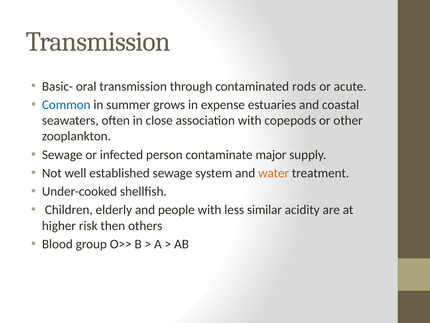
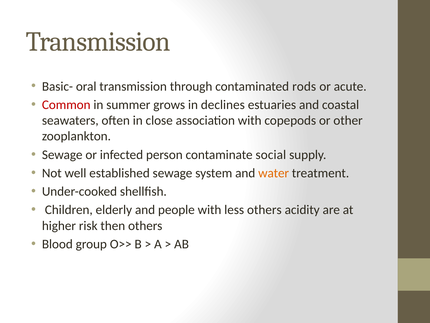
Common colour: blue -> red (66, 105)
expense: expense -> declines (223, 105)
major: major -> social (271, 154)
less similar: similar -> others (264, 210)
